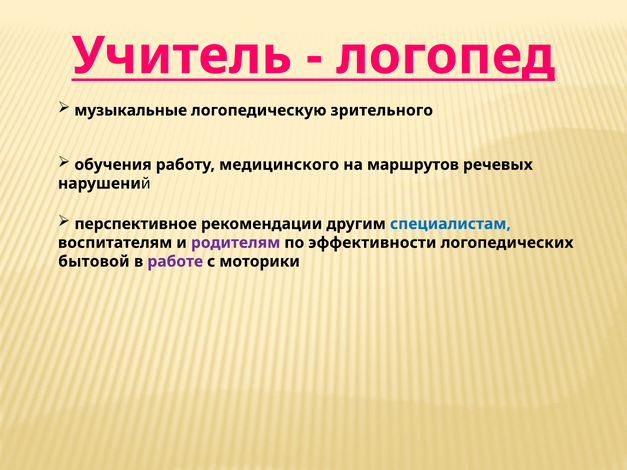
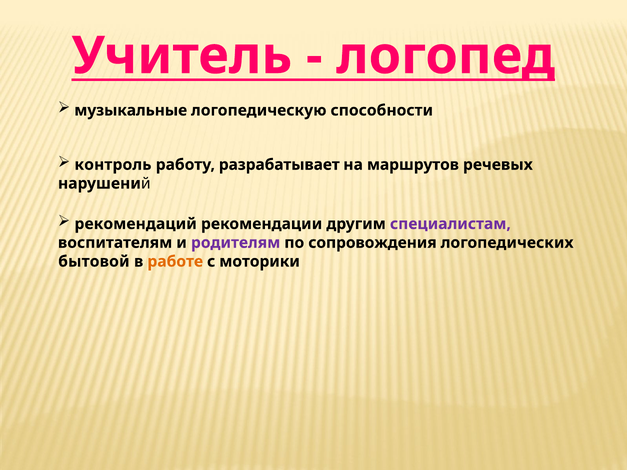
зрительного: зрительного -> способности (382, 110)
обучения: обучения -> контроль (113, 165)
медицинского: медицинского -> разрабатывает (279, 165)
перспективное: перспективное -> рекомендаций (136, 224)
специалистам colour: blue -> purple (450, 224)
эффективности: эффективности -> сопровождения (372, 243)
работе colour: purple -> orange (175, 262)
